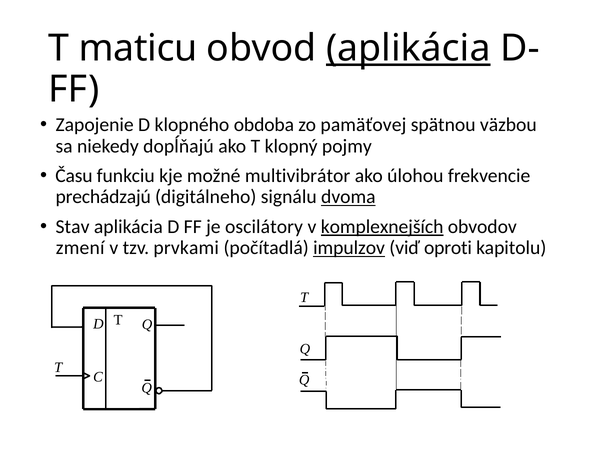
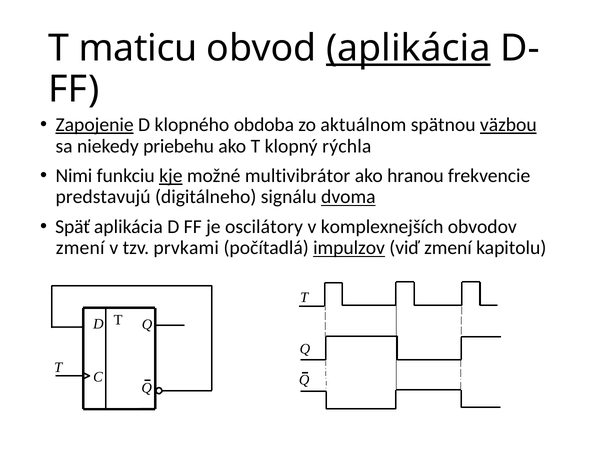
Zapojenie underline: none -> present (95, 125)
pamäťovej: pamäťovej -> aktuálnom (363, 125)
väzbou underline: none -> present (508, 125)
dopĺňajú: dopĺňajú -> priebehu (179, 146)
pojmy: pojmy -> rýchla (347, 146)
Času: Času -> Nimi (74, 176)
kje underline: none -> present (171, 176)
úlohou: úlohou -> hranou (415, 176)
prechádzajú: prechádzajú -> predstavujú (103, 197)
Stav: Stav -> Späť (73, 227)
komplexnejších underline: present -> none (382, 227)
viď oproti: oproti -> zmení (448, 248)
